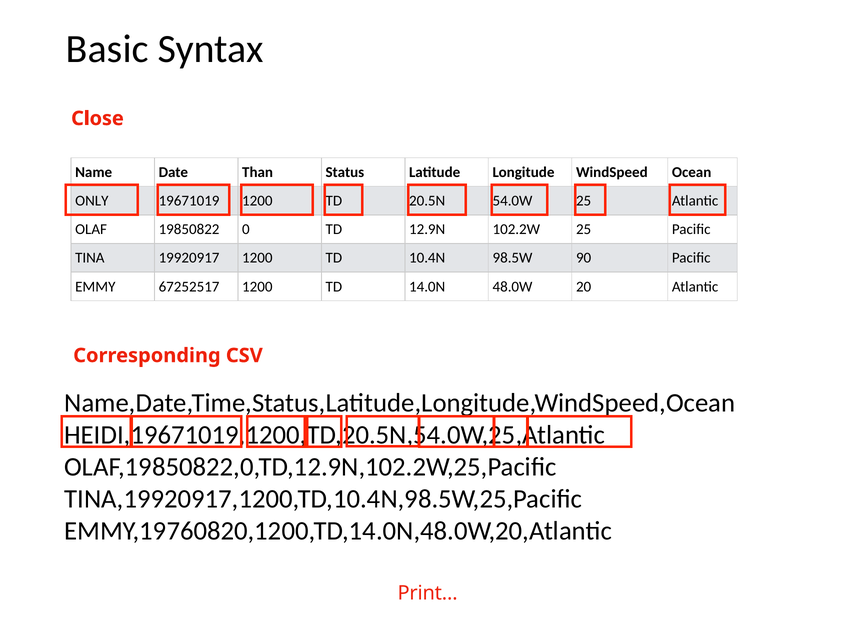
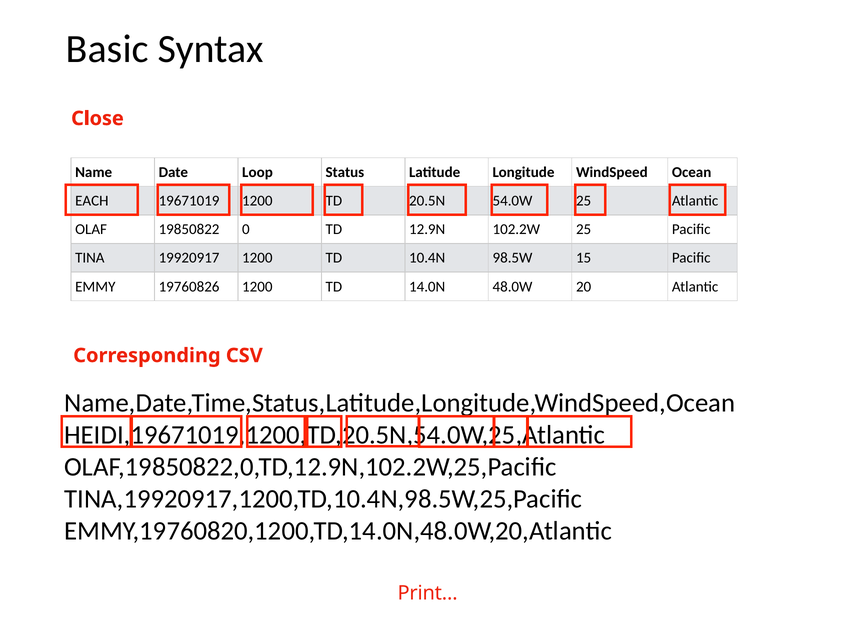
Than: Than -> Loop (258, 172)
ONLY: ONLY -> EACH (92, 201)
90: 90 -> 15 (584, 258)
67252517: 67252517 -> 19760826 (189, 287)
